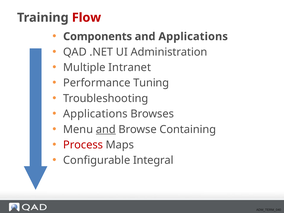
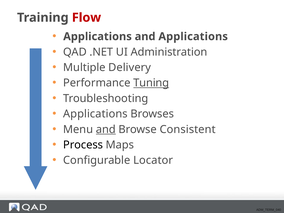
Components: Components -> Applications (97, 37)
Intranet: Intranet -> Delivery (130, 67)
Tuning underline: none -> present (151, 83)
Containing: Containing -> Consistent (188, 129)
Process colour: red -> black (83, 145)
Integral: Integral -> Locator (153, 160)
